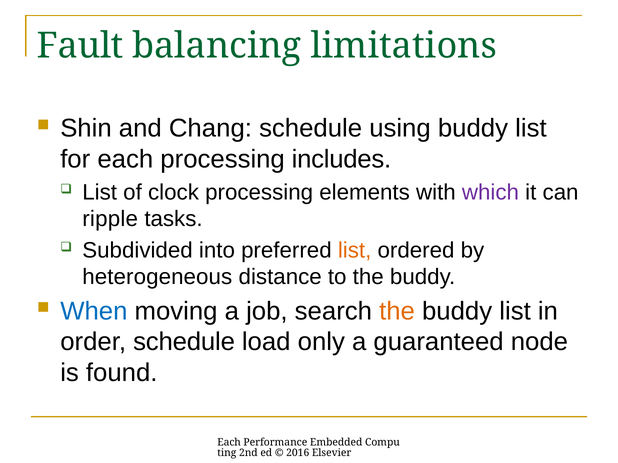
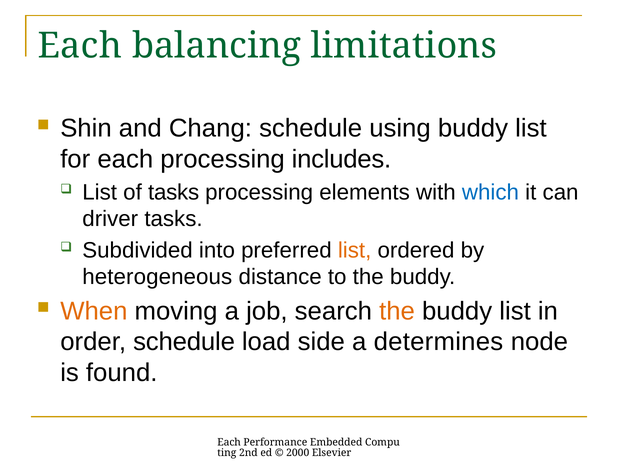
Fault: Fault -> Each (80, 46)
of clock: clock -> tasks (174, 192)
which colour: purple -> blue (490, 192)
ripple: ripple -> driver (110, 219)
When colour: blue -> orange (94, 311)
only: only -> side (321, 342)
guaranteed: guaranteed -> determines (438, 342)
2016: 2016 -> 2000 (298, 453)
